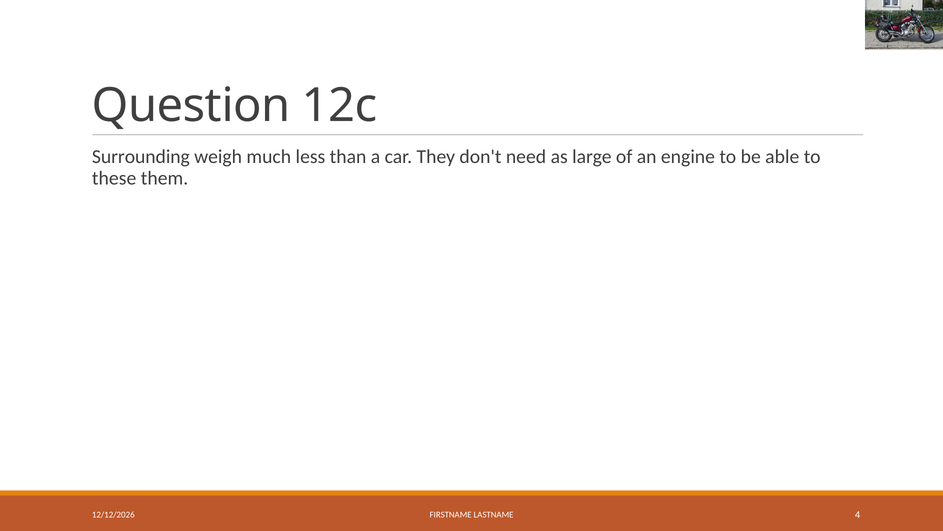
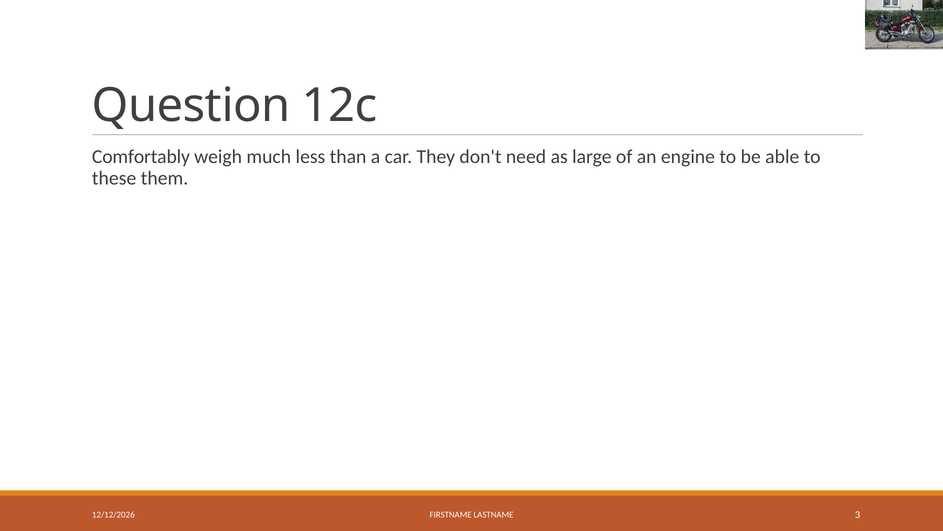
Surrounding: Surrounding -> Comfortably (141, 157)
4: 4 -> 3 (858, 514)
